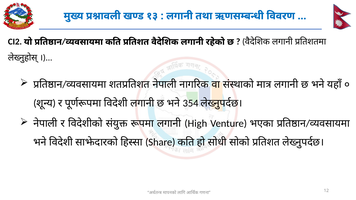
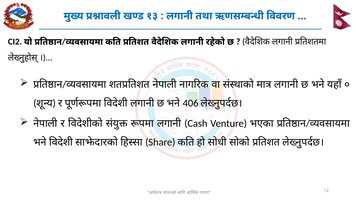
354: 354 -> 406 (191, 103)
High: High -> Cash (196, 124)
